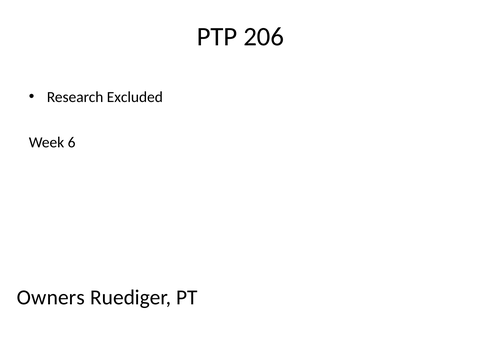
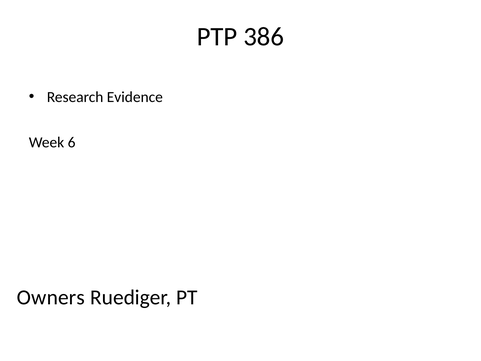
206: 206 -> 386 (264, 37)
Excluded: Excluded -> Evidence (135, 97)
